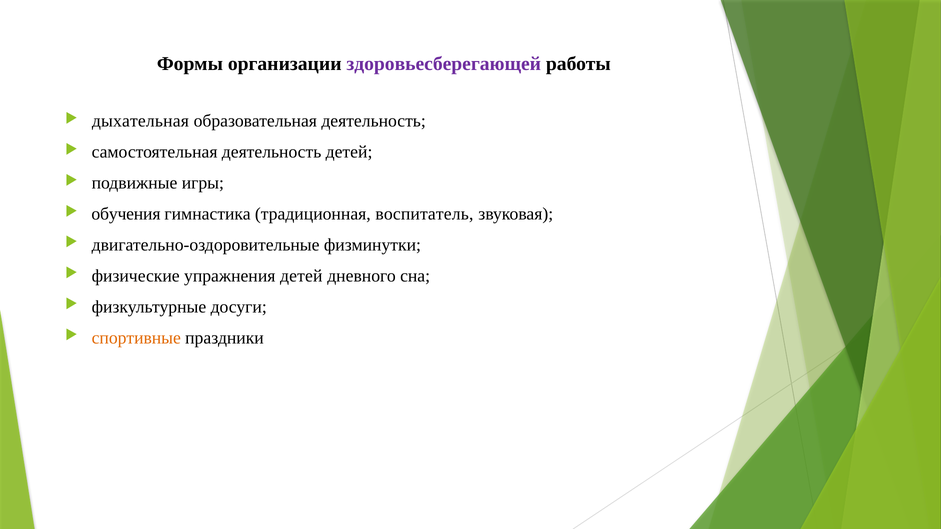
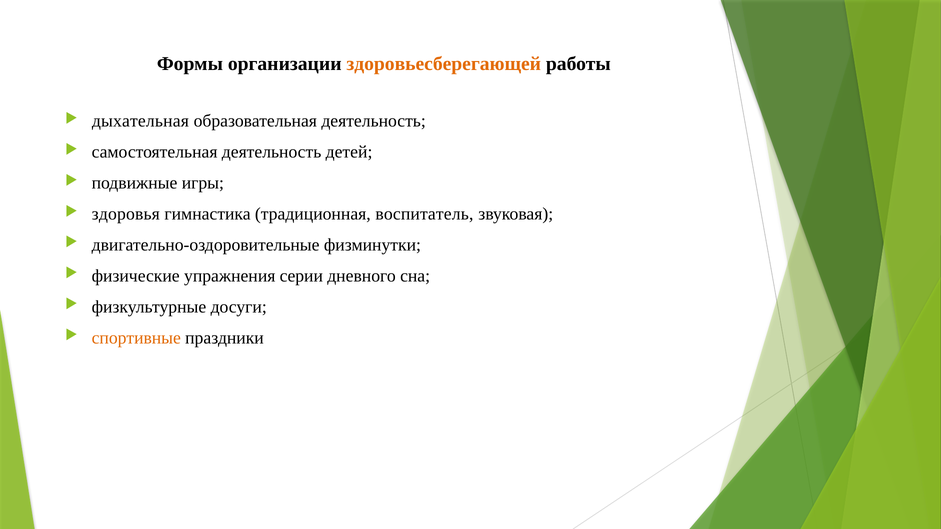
здоровьесберегающей colour: purple -> orange (444, 64)
обучения: обучения -> здоровья (126, 214)
упражнения детей: детей -> серии (301, 276)
